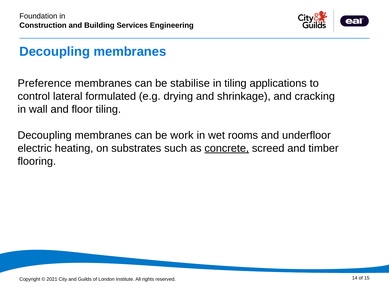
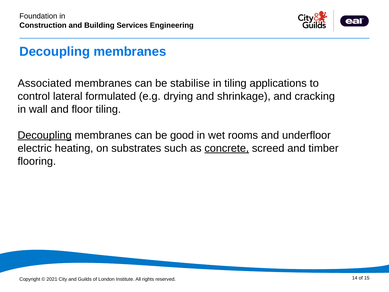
Preference: Preference -> Associated (45, 83)
Decoupling underline: none -> present (45, 135)
work: work -> good (182, 135)
